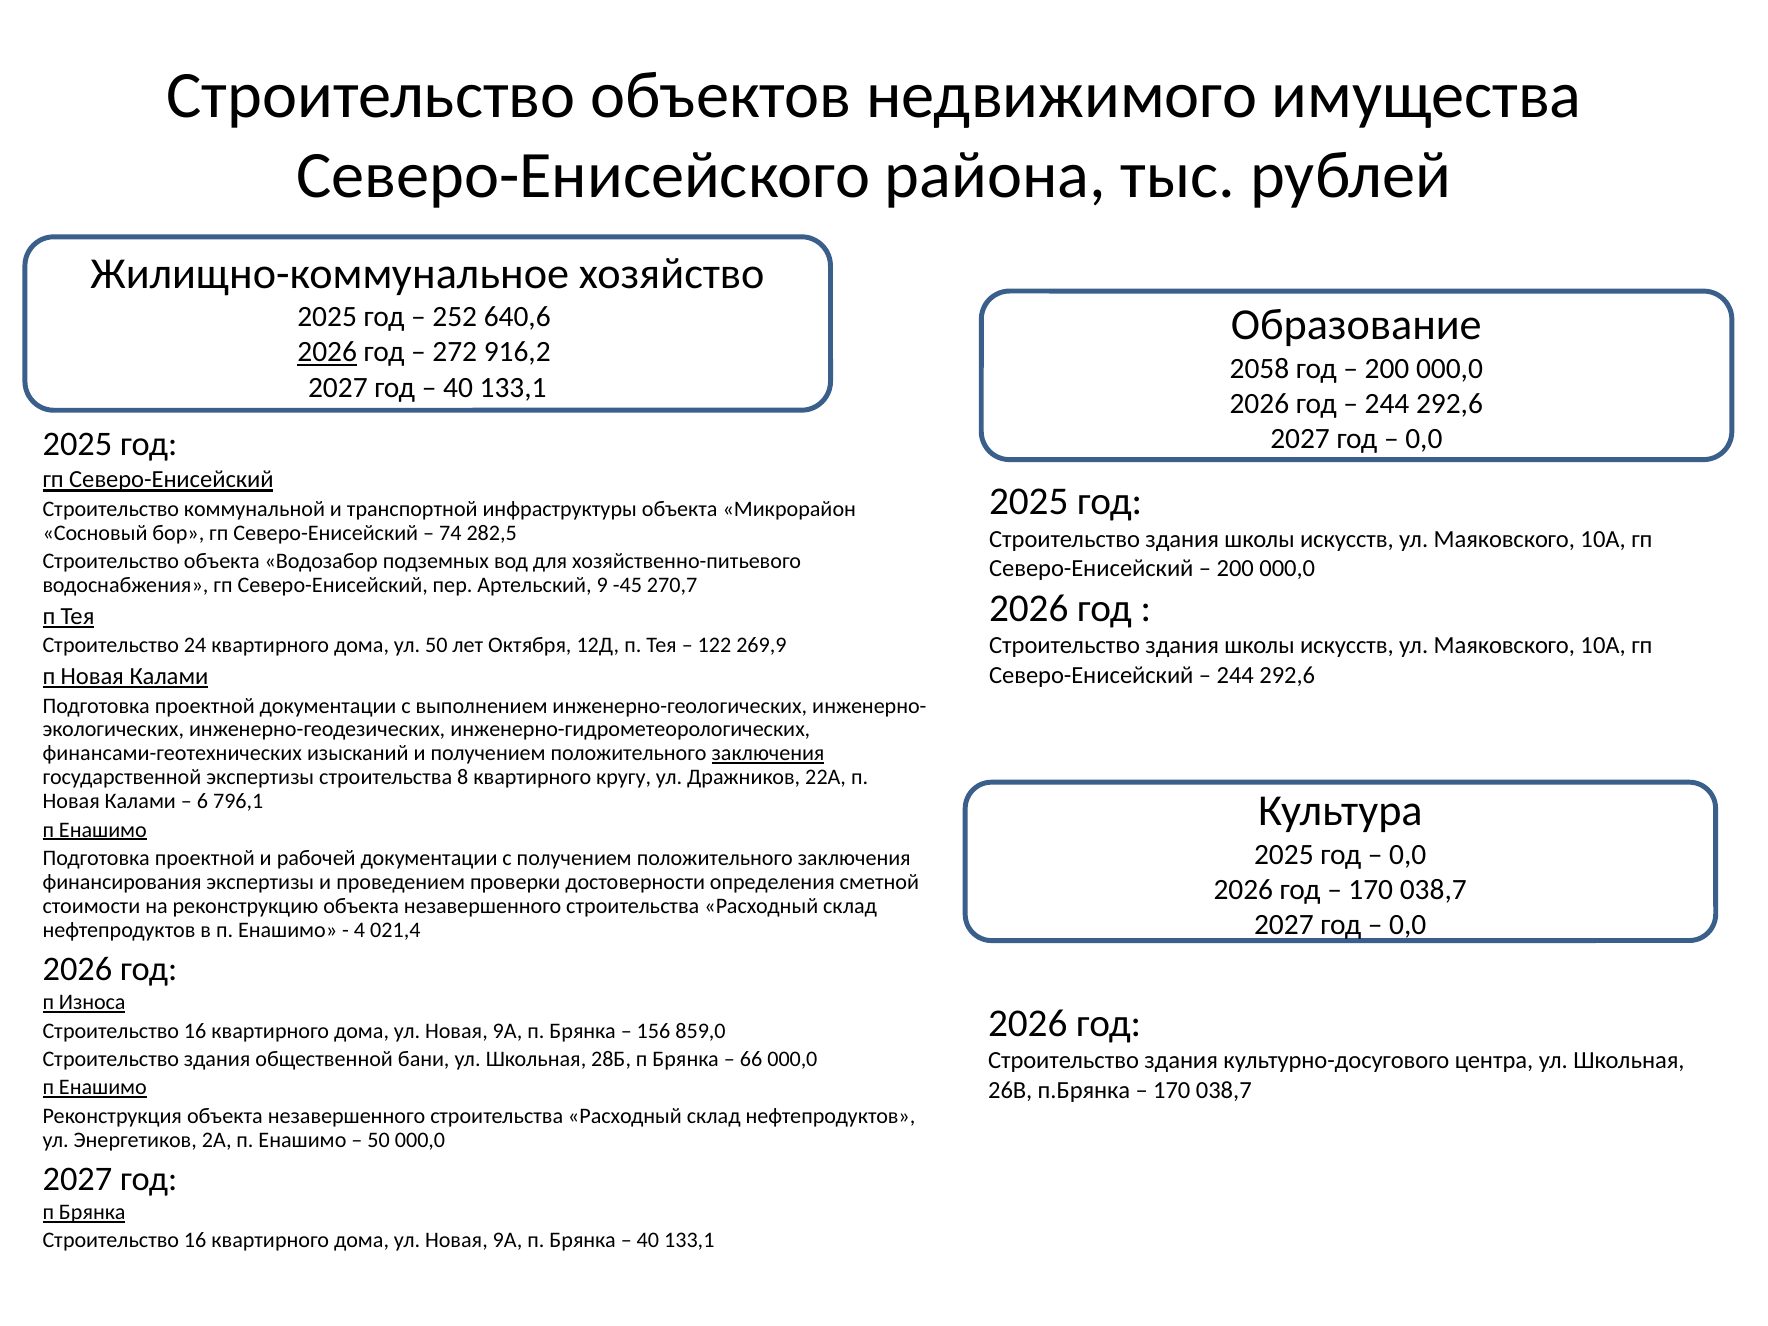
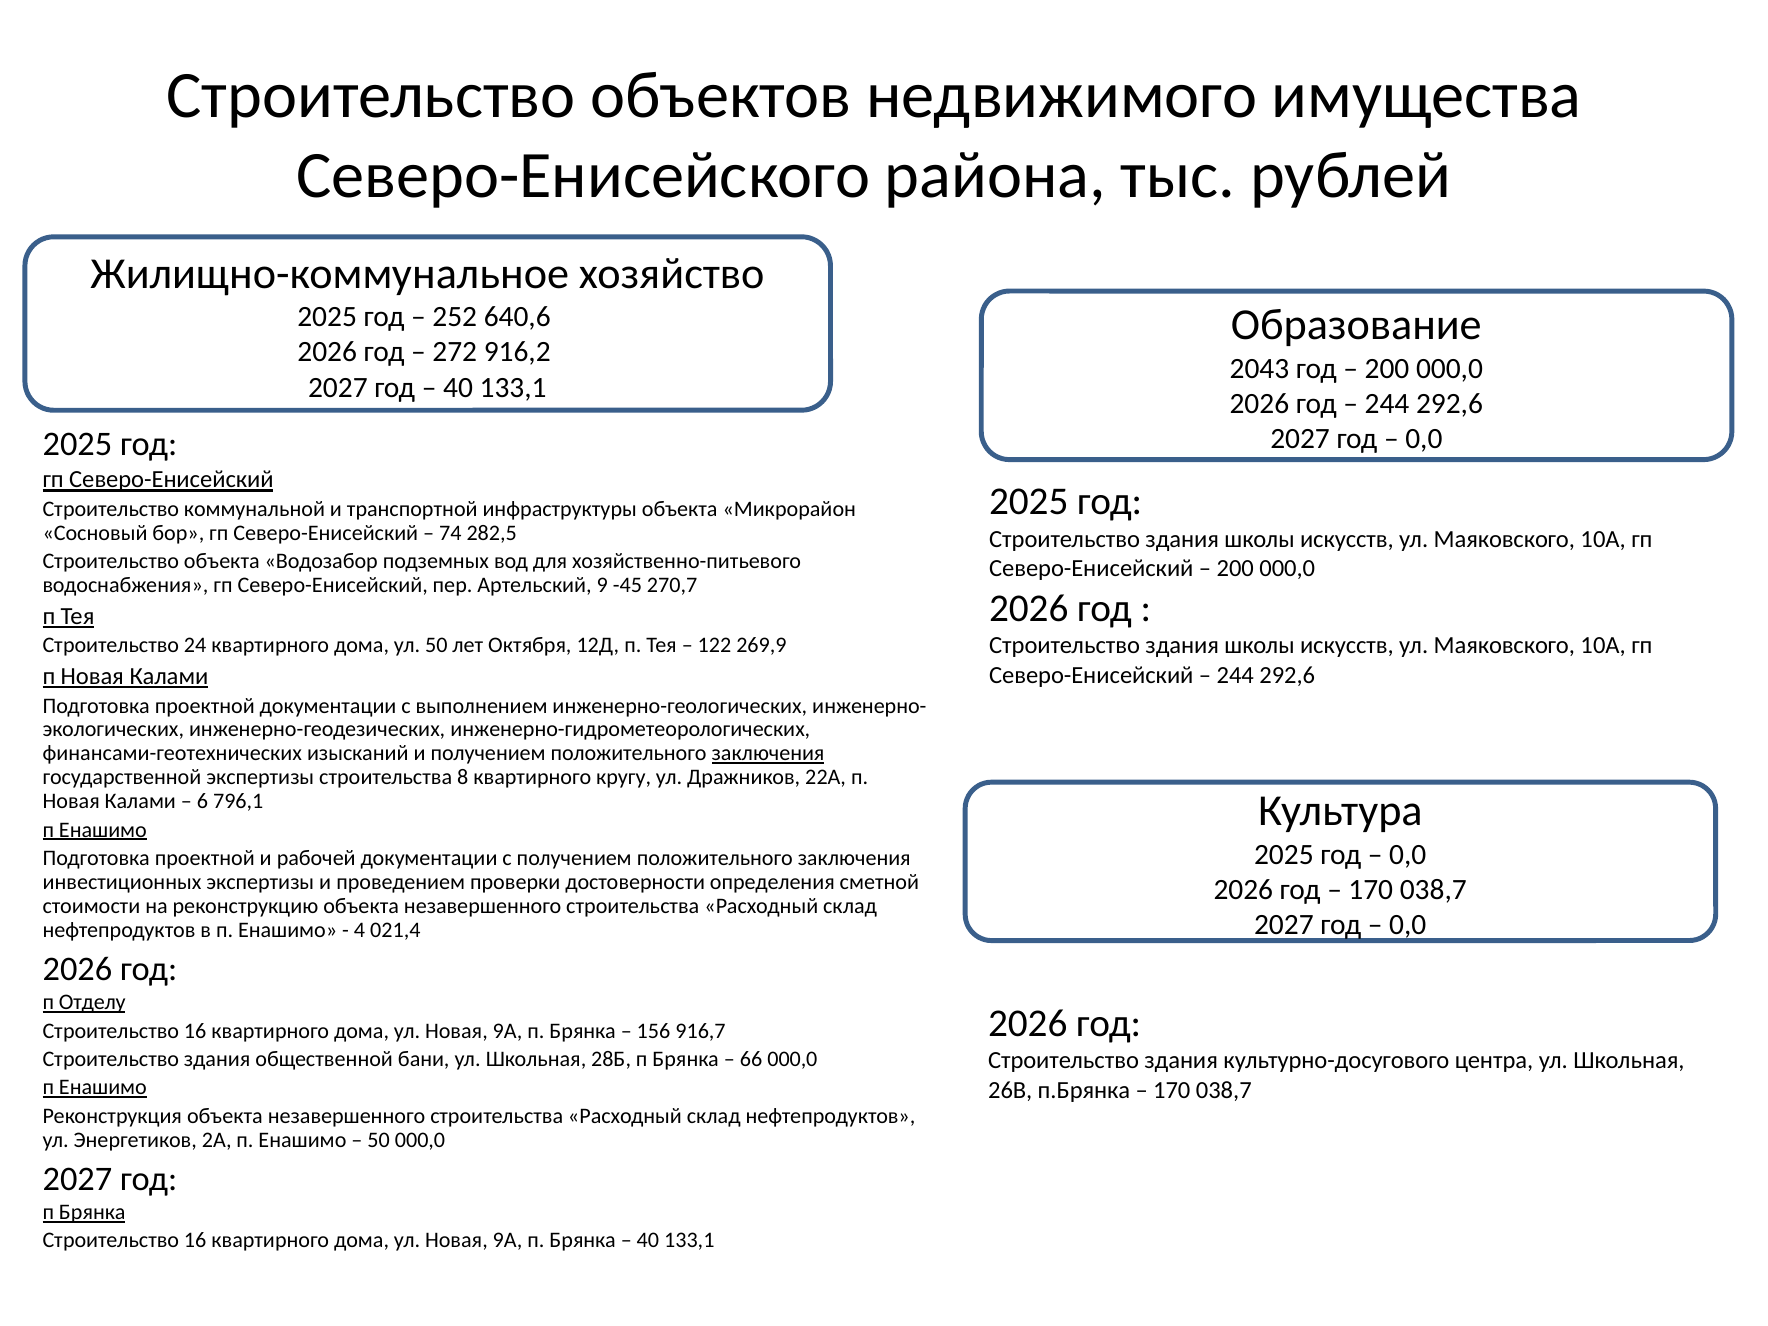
2026 underline: present -> none (327, 352)
2058: 2058 -> 2043 (1259, 369)
финансирования: финансирования -> инвестиционных (122, 882)
Износа: Износа -> Отделу (92, 1003)
859,0: 859,0 -> 916,7 (701, 1031)
